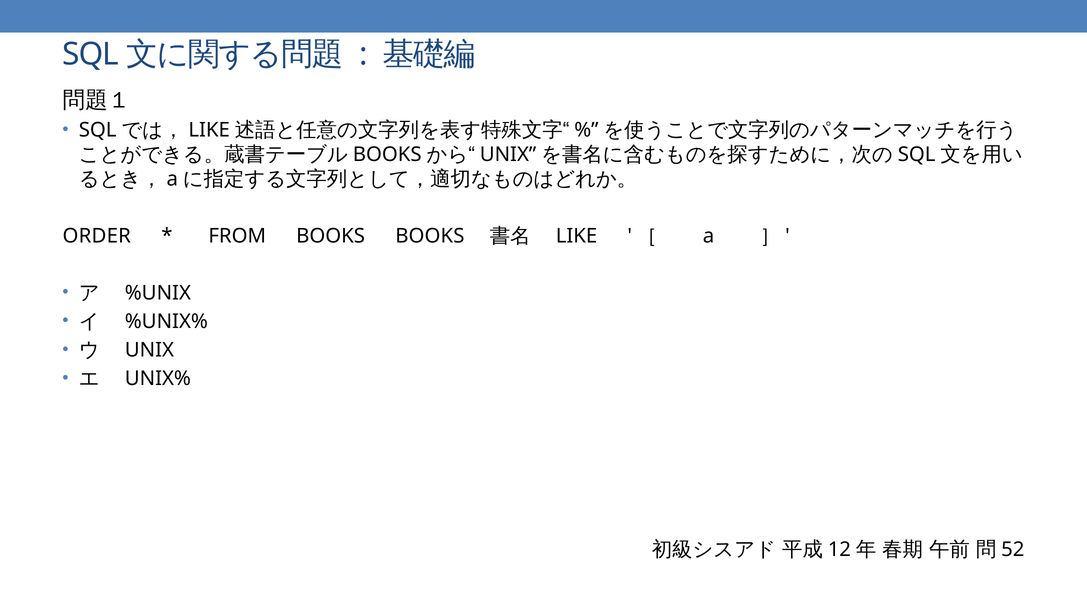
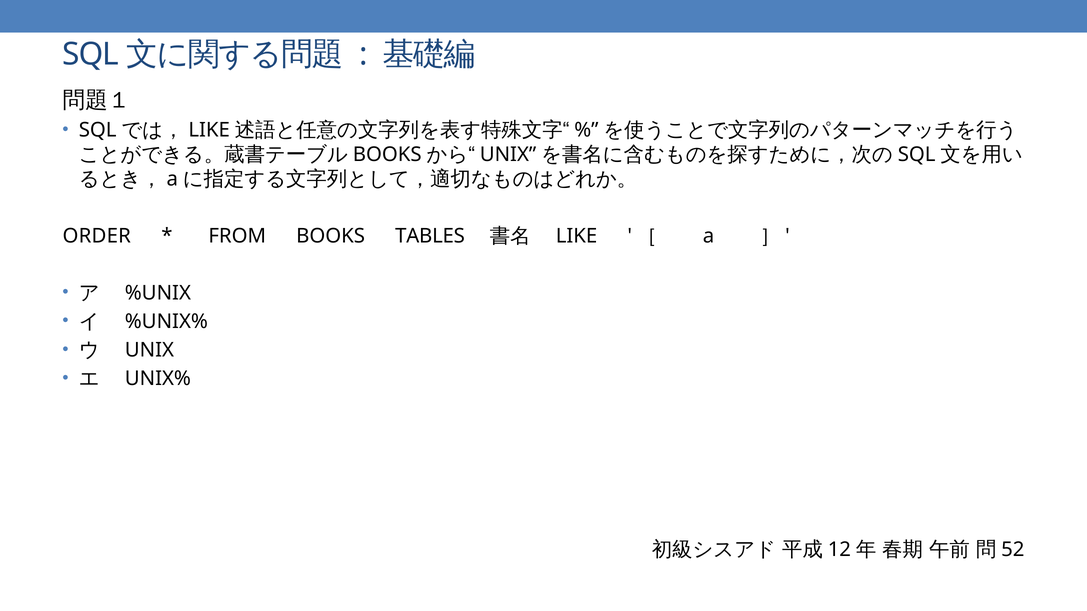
BOOKS BOOKS: BOOKS -> TABLES (430, 236)
